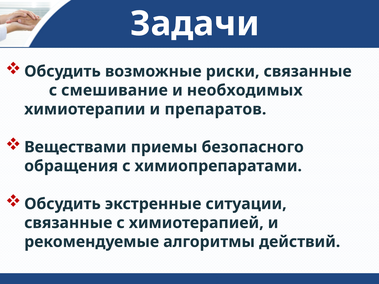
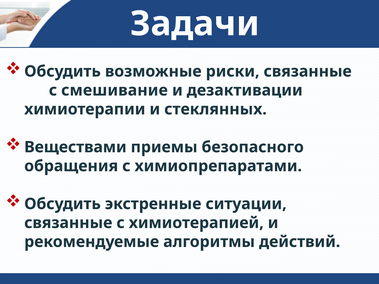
необходимых: необходимых -> дезактивации (245, 90)
препаратов: препаратов -> стеклянных (216, 109)
